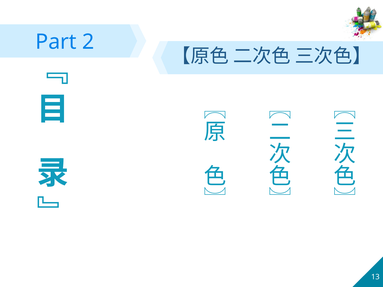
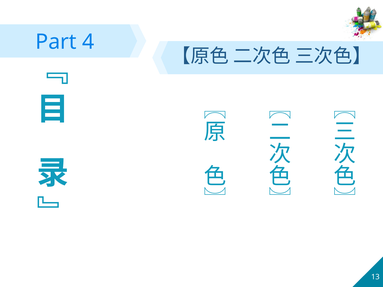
2: 2 -> 4 (88, 42)
